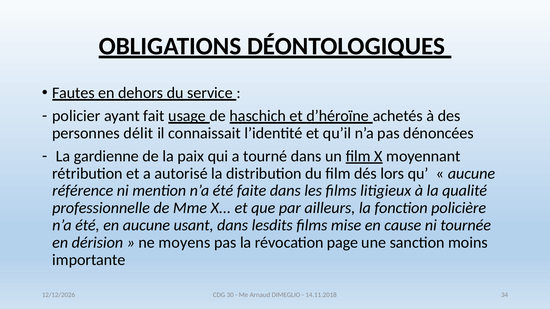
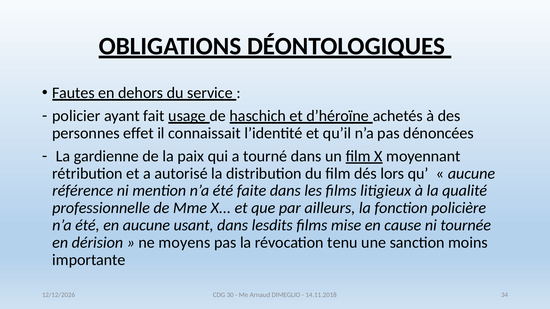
délit: délit -> effet (139, 133)
page: page -> tenu (342, 243)
